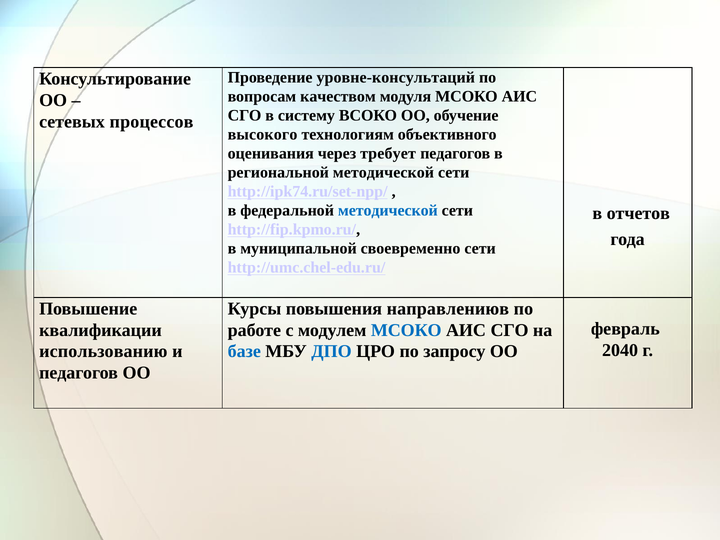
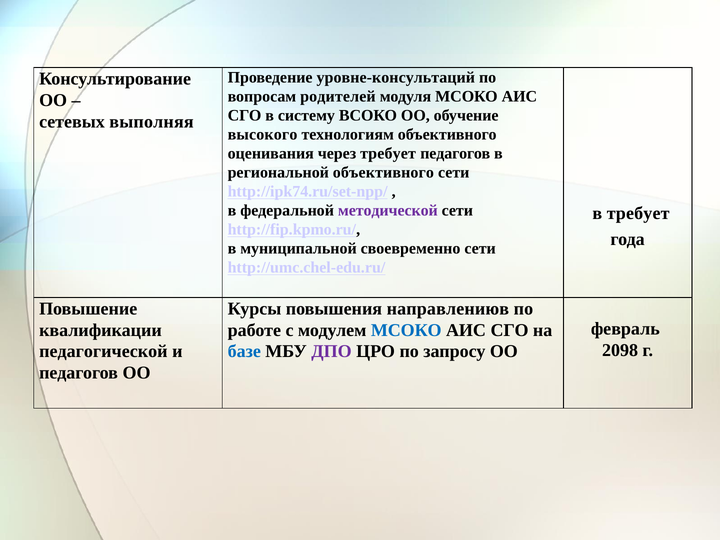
качеством: качеством -> родителей (338, 97)
процессов: процессов -> выполняя (152, 122)
региональной методической: методической -> объективного (383, 173)
методической colour: blue -> purple (388, 211)
в отчетов: отчетов -> требует (638, 213)
2040: 2040 -> 2098 (620, 350)
использованию: использованию -> педагогической (103, 352)
ДПО colour: blue -> purple (331, 352)
